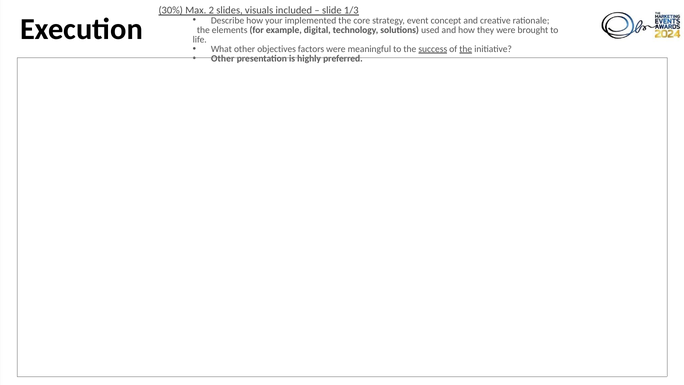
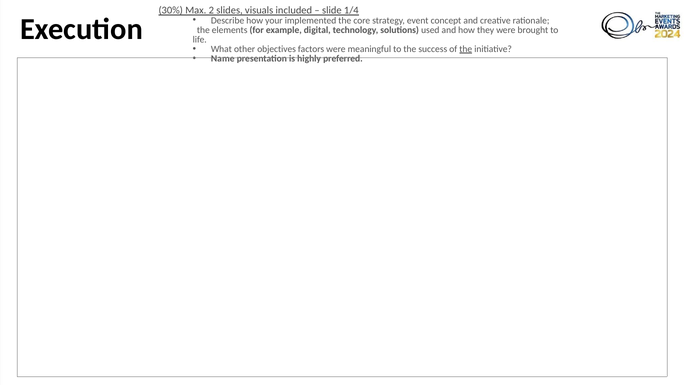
1/3: 1/3 -> 1/4 (351, 10)
success underline: present -> none (433, 49)
Other: Other -> Name (223, 58)
